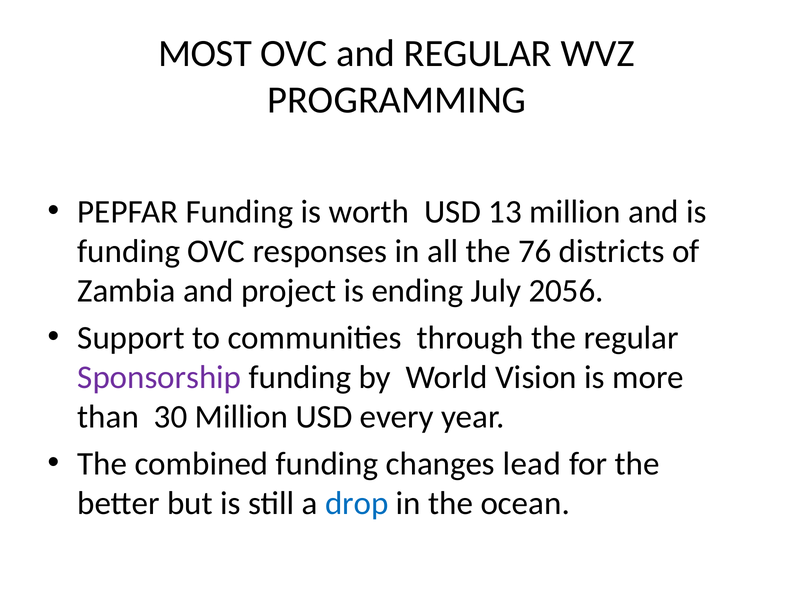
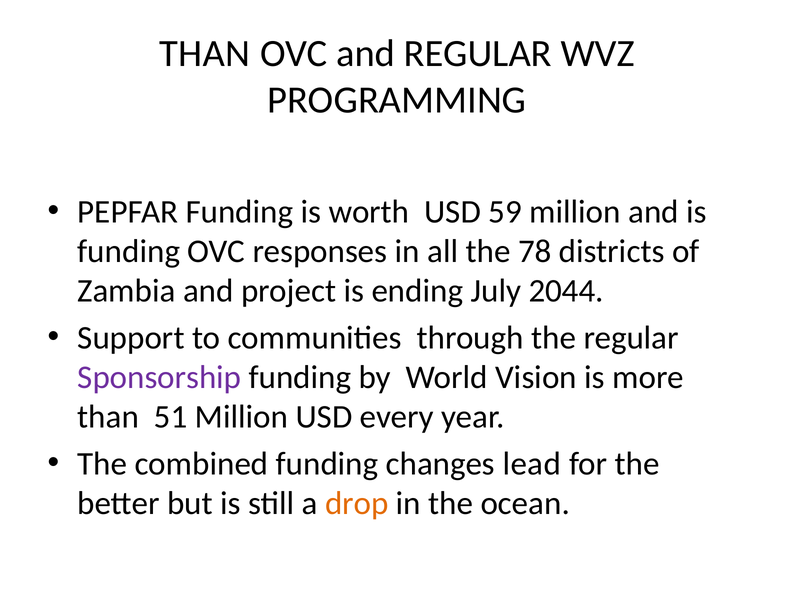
MOST: MOST -> THAN (205, 54)
13: 13 -> 59 (505, 212)
76: 76 -> 78 (535, 252)
2056: 2056 -> 2044 (566, 291)
30: 30 -> 51 (171, 417)
drop colour: blue -> orange (357, 504)
